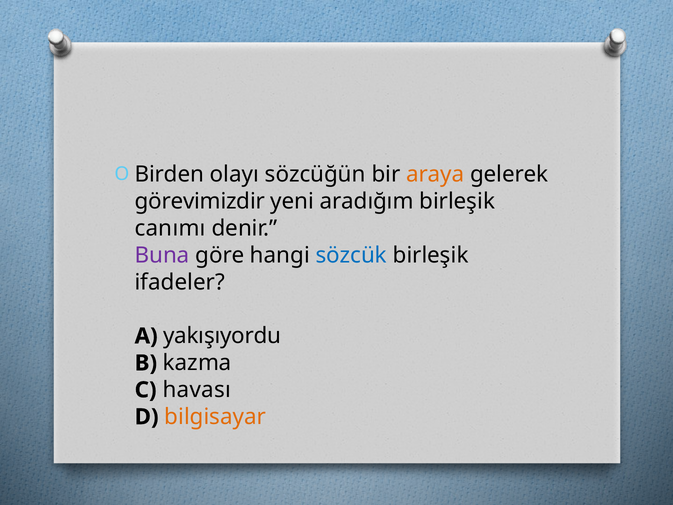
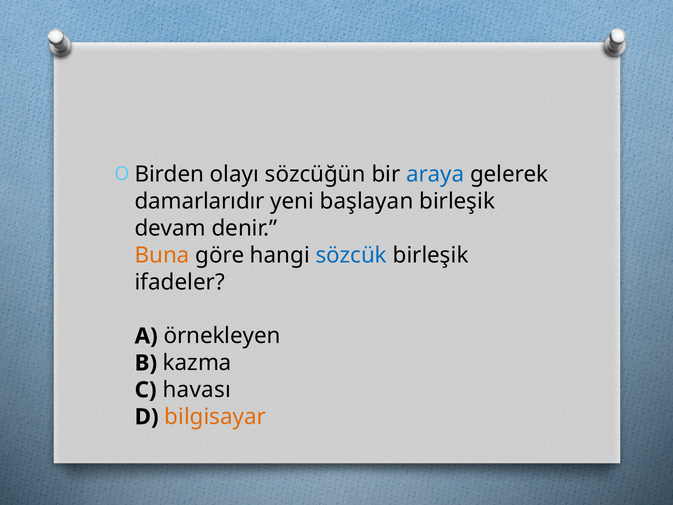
araya colour: orange -> blue (435, 174)
görevimizdir: görevimizdir -> damarlarıdır (200, 201)
aradığım: aradığım -> başlayan (367, 201)
canımı: canımı -> devam (170, 228)
Buna colour: purple -> orange (162, 255)
yakışıyordu: yakışıyordu -> örnekleyen (222, 336)
